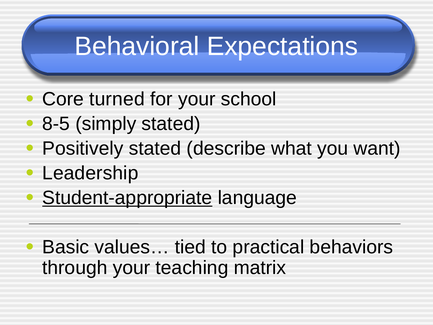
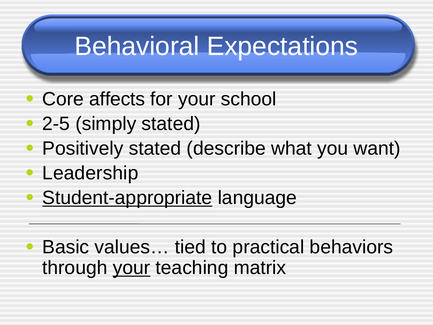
turned: turned -> affects (117, 99)
8-5: 8-5 -> 2-5 (56, 124)
your underline: none -> present (132, 268)
